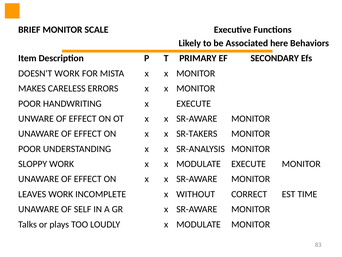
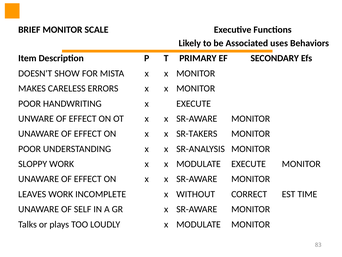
here: here -> uses (279, 43)
DOESN'T WORK: WORK -> SHOW (67, 73)
